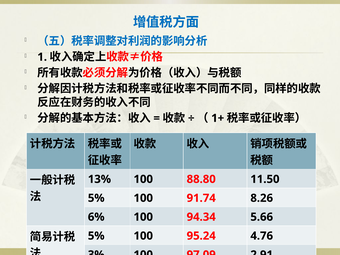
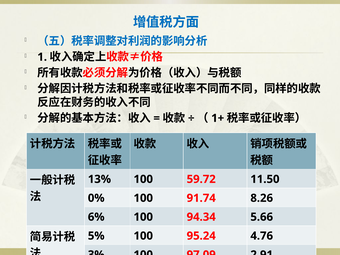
88.80: 88.80 -> 59.72 (201, 179)
5%: 5% -> 0% (96, 198)
